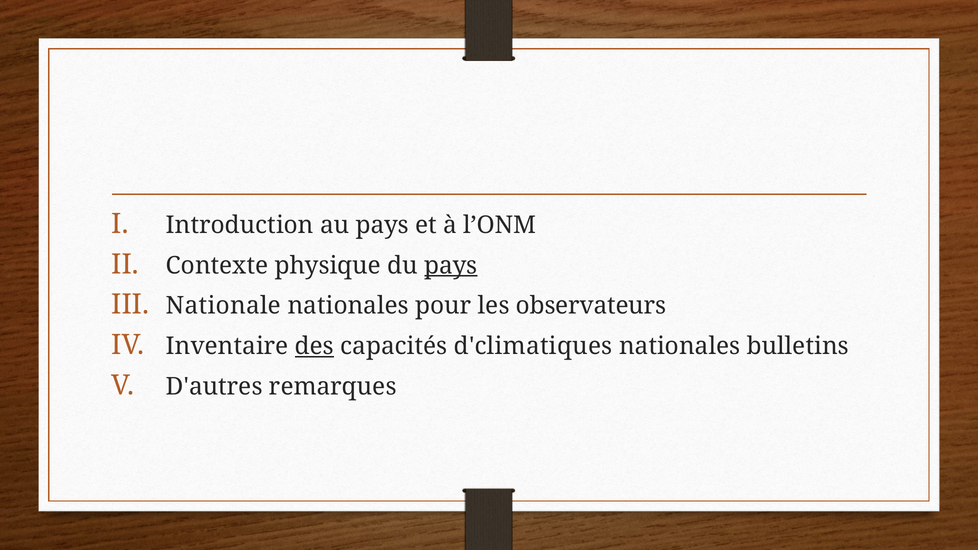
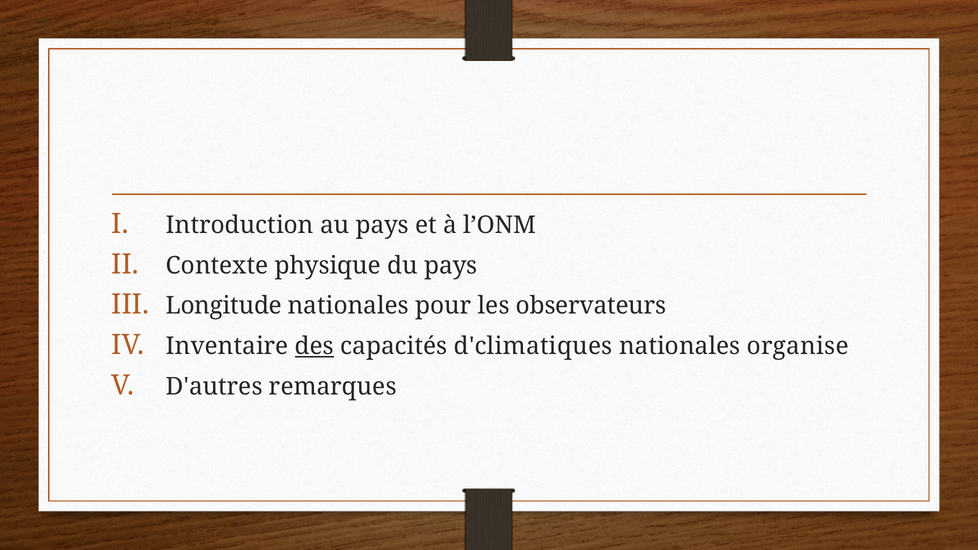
pays underline: present -> none (451, 266)
Nationale: Nationale -> Longitude (224, 306)
bulletins: bulletins -> organise (798, 346)
